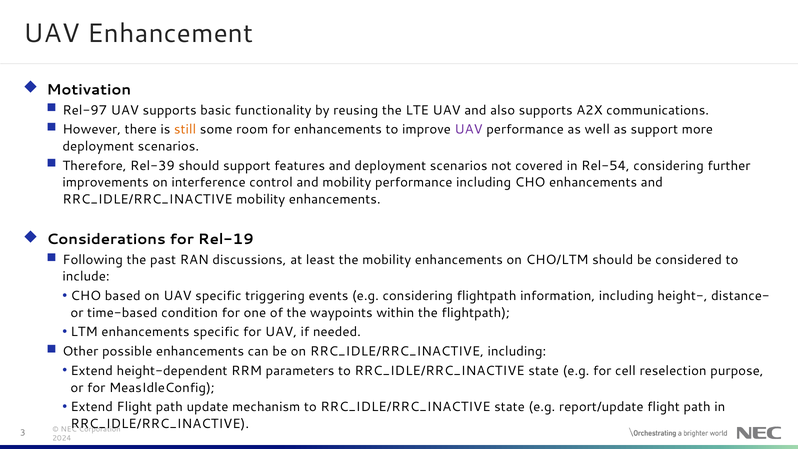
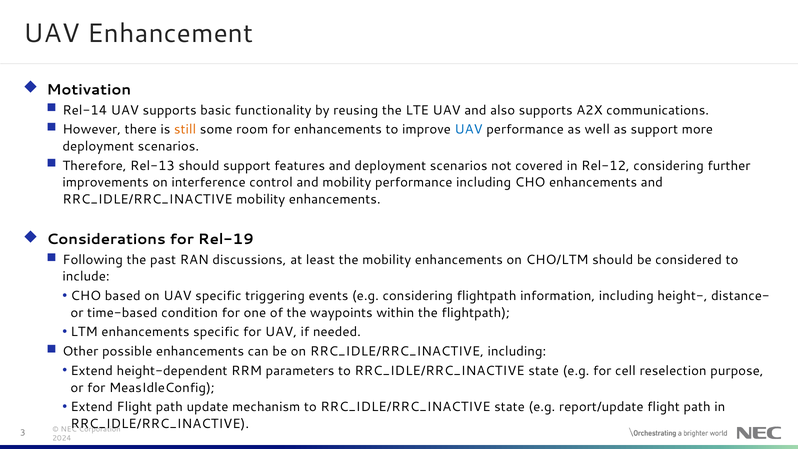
Rel-97: Rel-97 -> Rel-14 (85, 110)
UAV colour: purple -> blue (469, 130)
Rel-39: Rel-39 -> Rel-13 (152, 166)
Rel-54: Rel-54 -> Rel-12 (605, 166)
